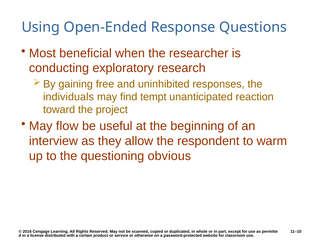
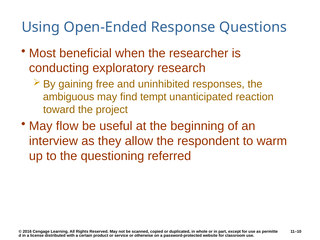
individuals: individuals -> ambiguous (69, 97)
obvious: obvious -> referred (169, 156)
